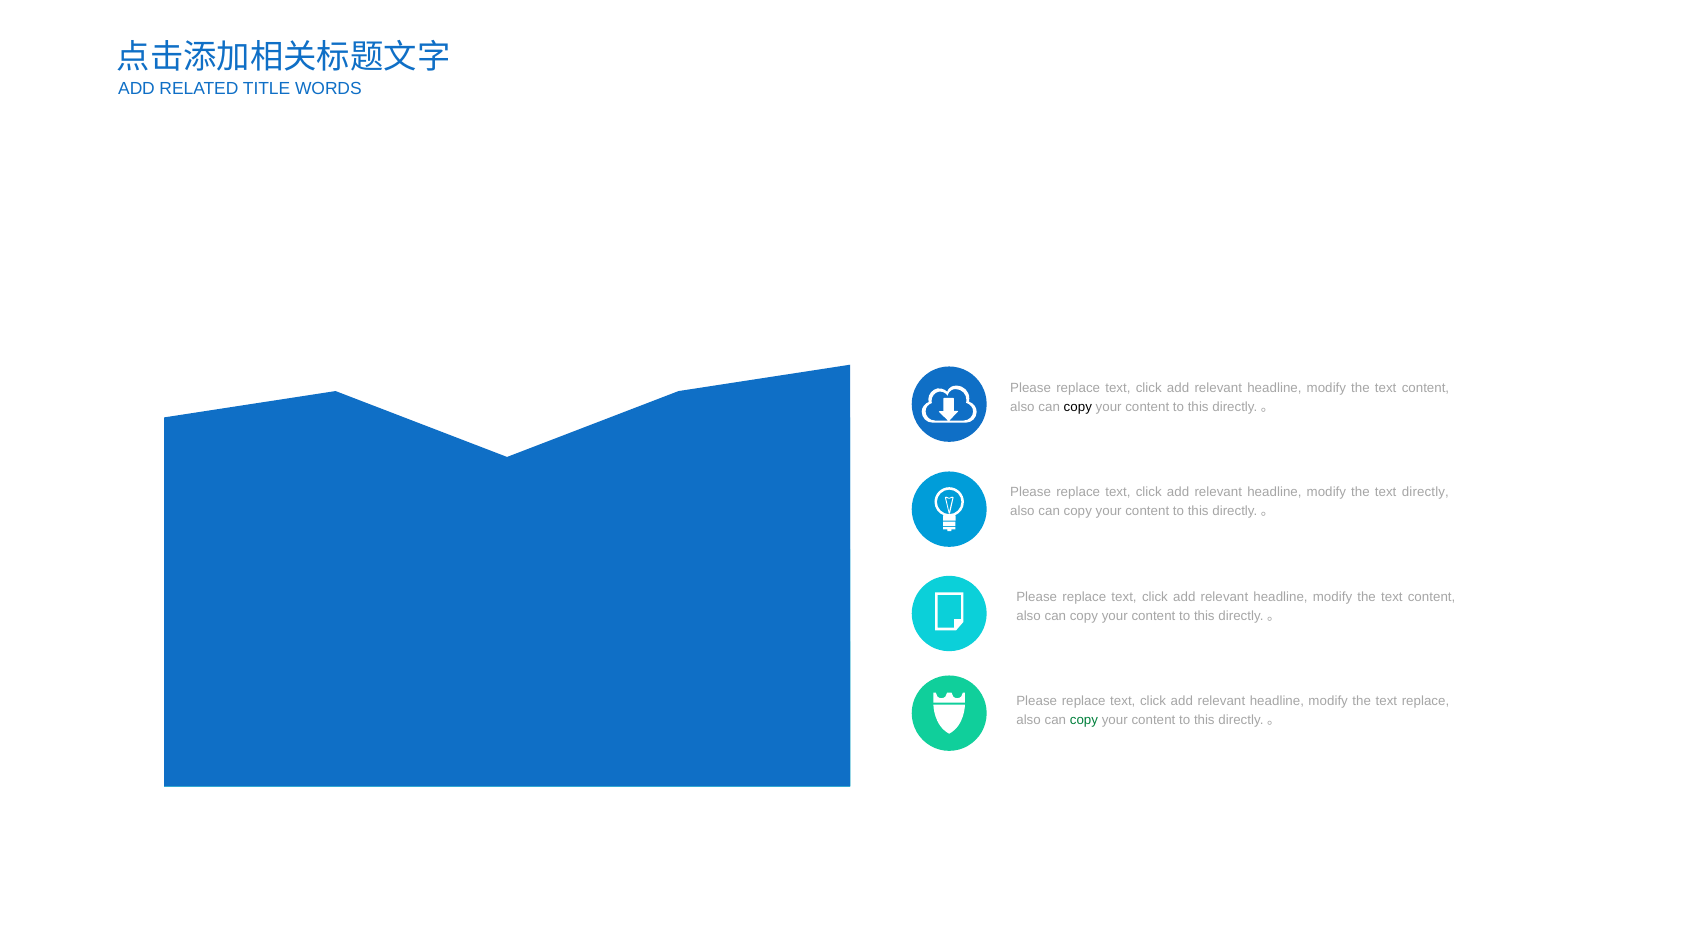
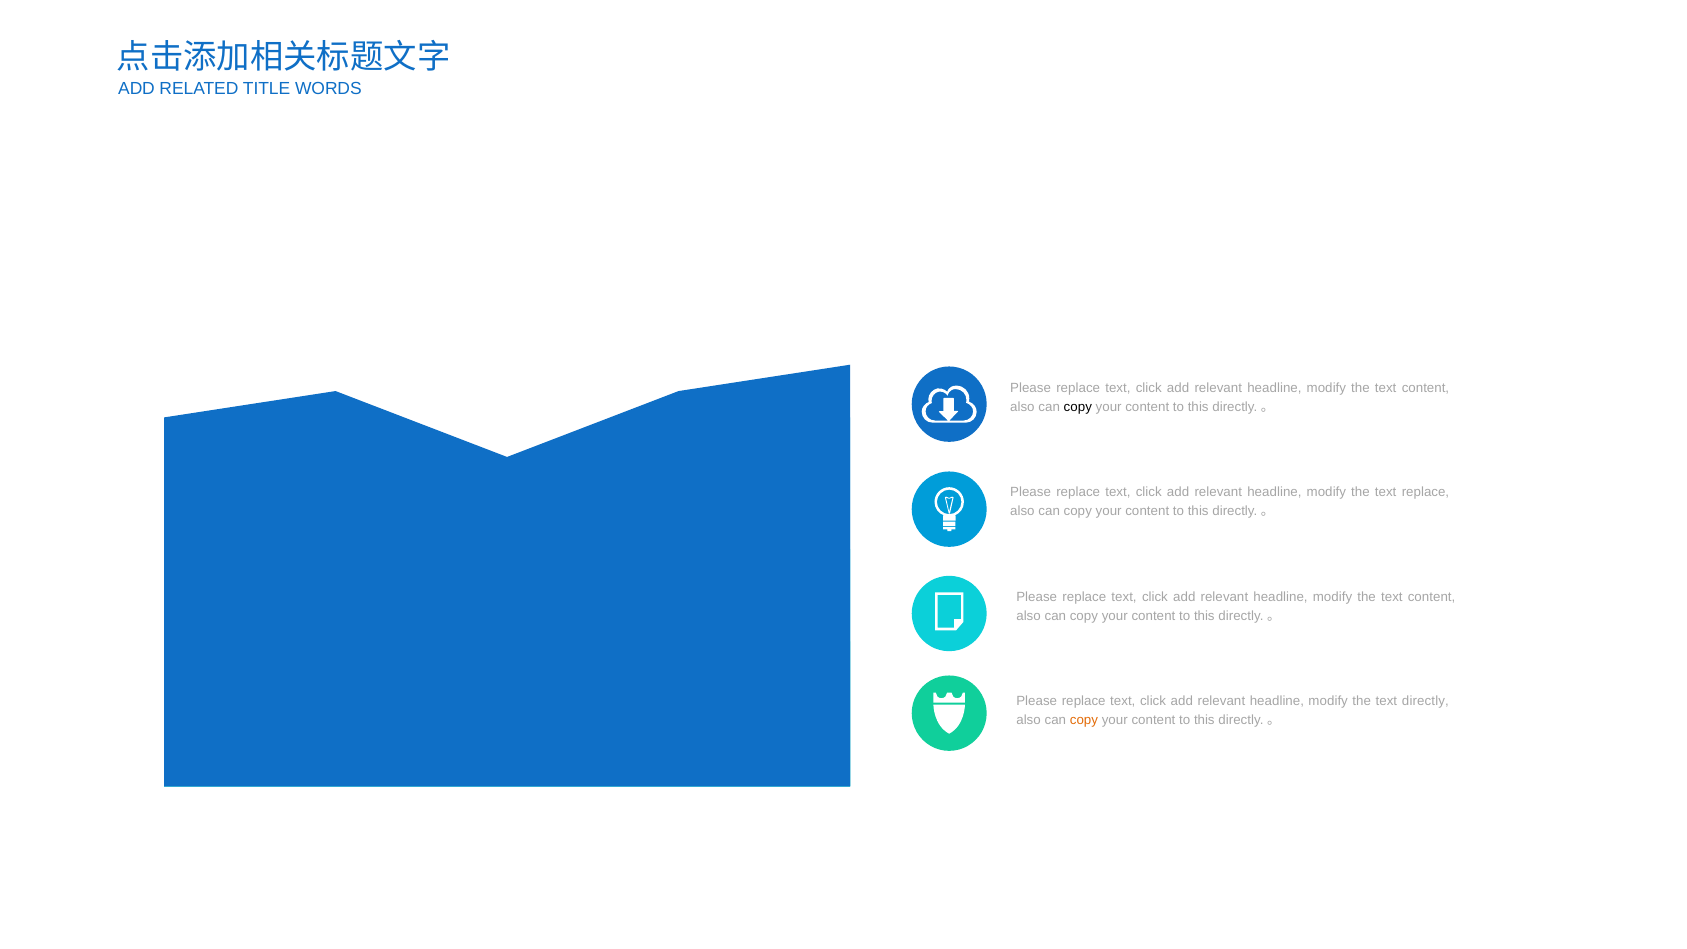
text directly: directly -> replace (1425, 492)
text replace: replace -> directly (1425, 701)
copy colour: green -> orange (1084, 720)
